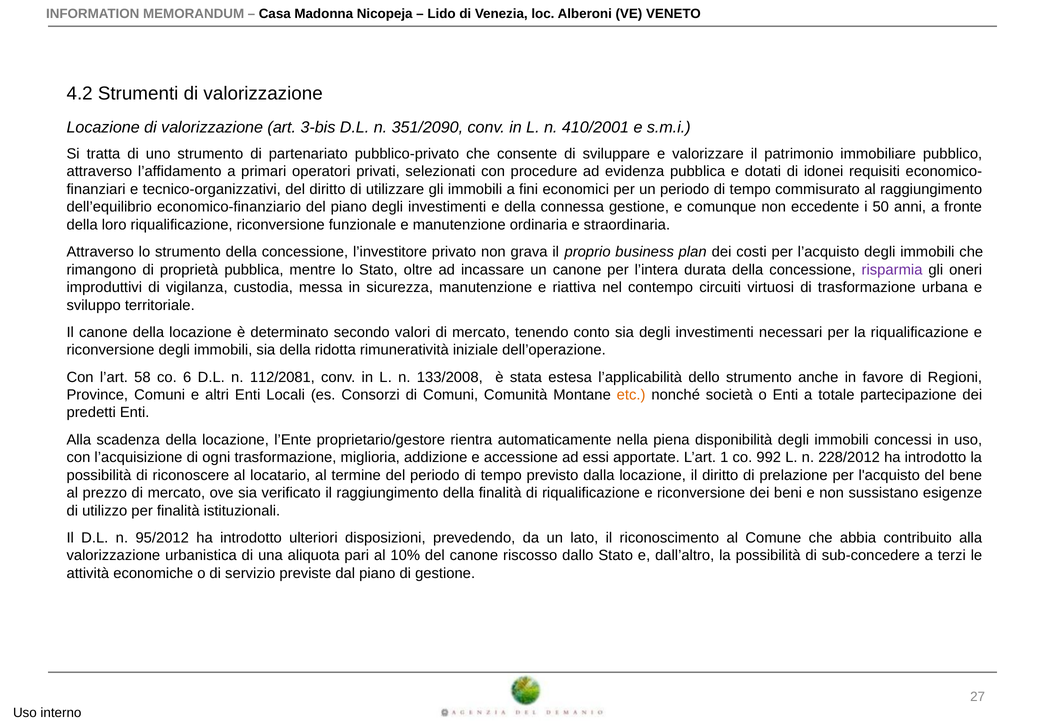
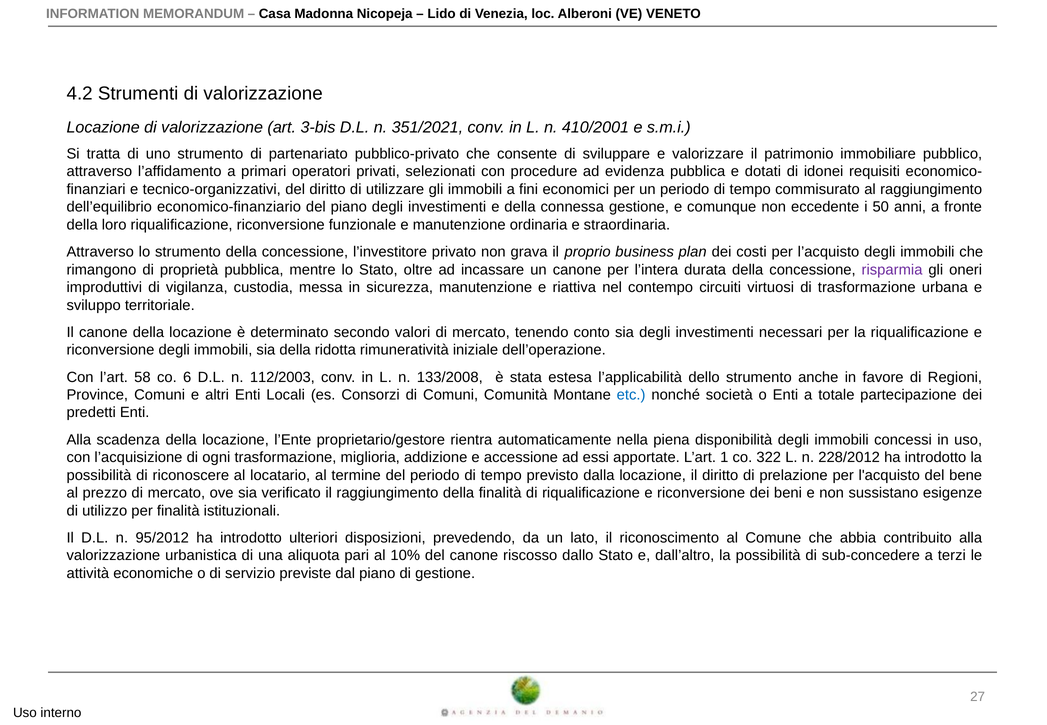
351/2090: 351/2090 -> 351/2021 (427, 127)
112/2081: 112/2081 -> 112/2003 (282, 377)
etc colour: orange -> blue (631, 395)
992: 992 -> 322 (769, 457)
